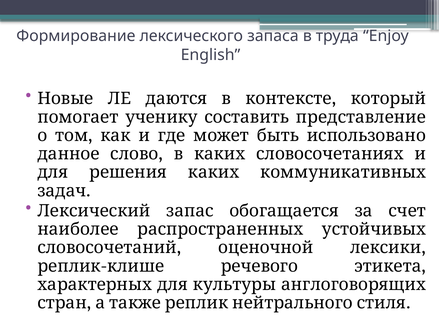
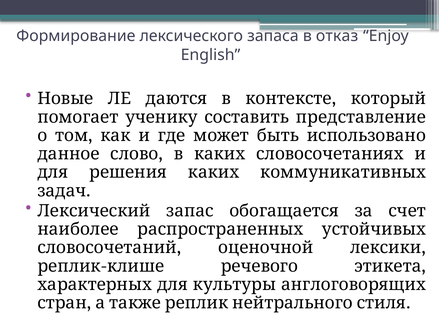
труда: труда -> отказ (337, 36)
